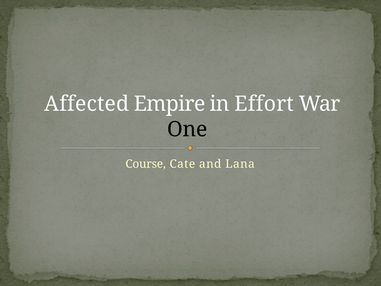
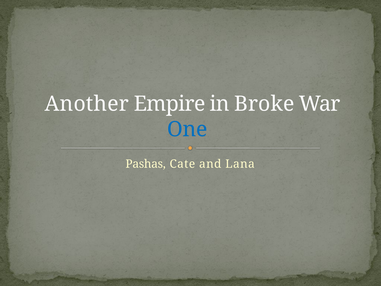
Affected: Affected -> Another (87, 104)
Effort: Effort -> Broke (264, 104)
One colour: black -> blue (187, 129)
Course: Course -> Pashas (146, 164)
